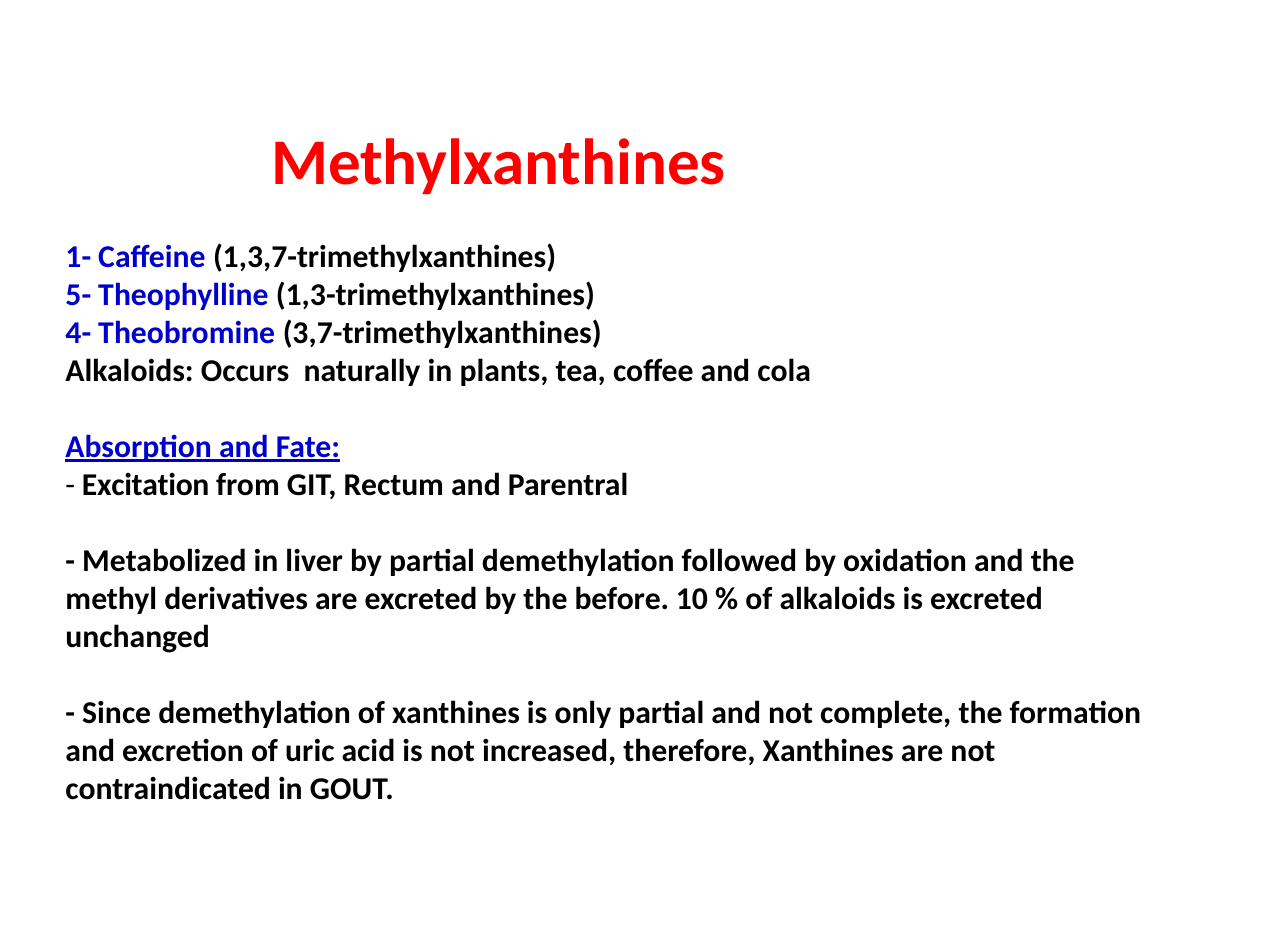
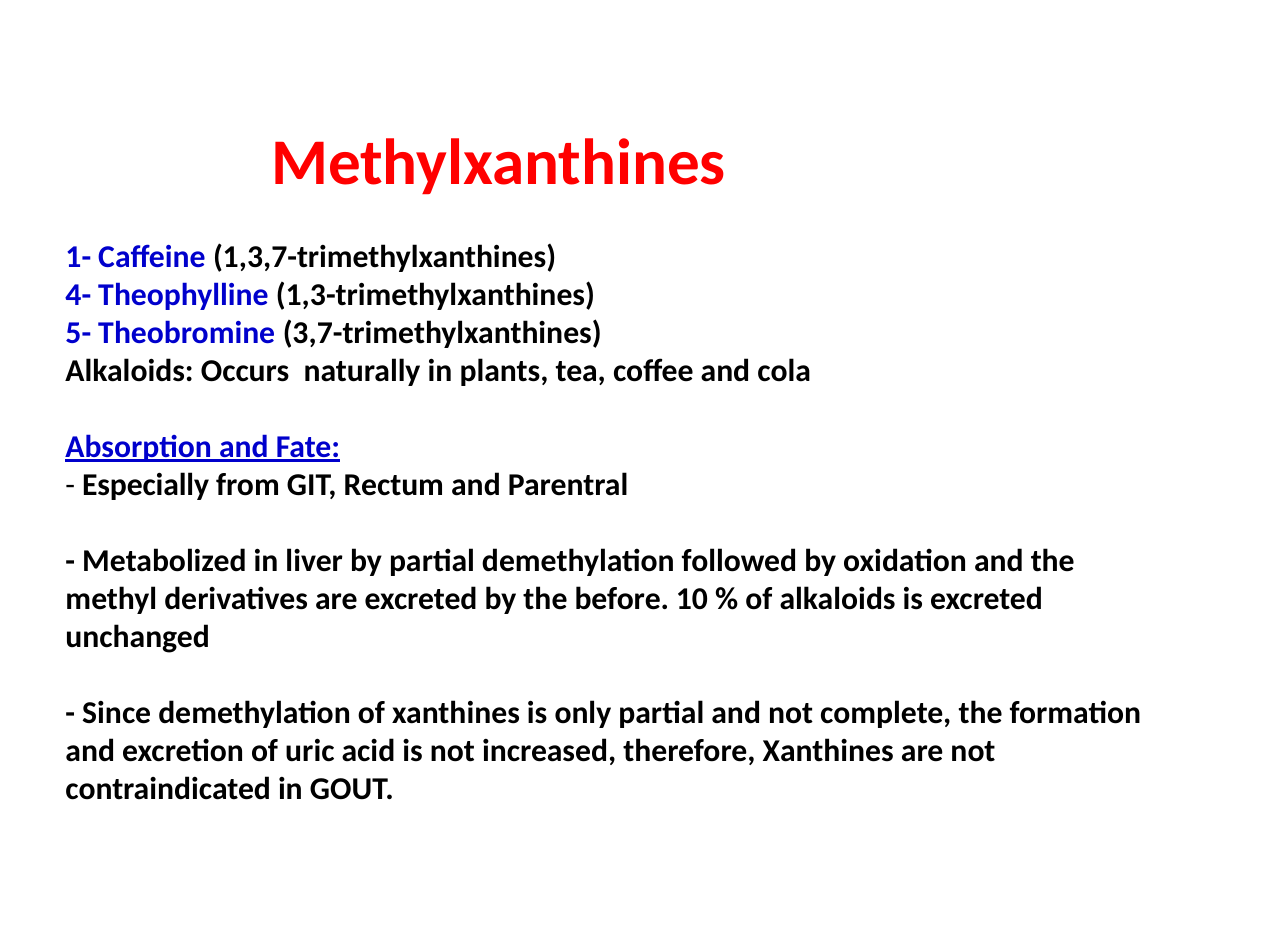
5-: 5- -> 4- (78, 295)
4-: 4- -> 5- (78, 333)
Excitation: Excitation -> Especially (146, 485)
